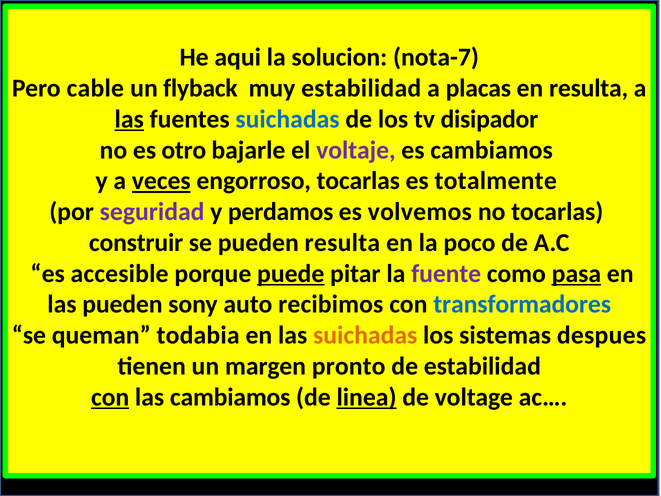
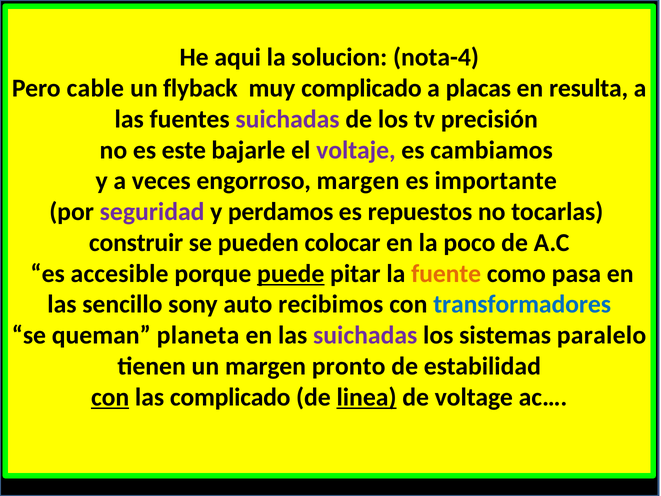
nota-7: nota-7 -> nota-4 (436, 57)
muy estabilidad: estabilidad -> complicado (361, 88)
las underline: present -> none (129, 119)
suichadas colour: blue -> purple (288, 119)
disipador: disipador -> precisión (489, 119)
otro: otro -> este (184, 150)
veces underline: present -> none (161, 181)
engorroso tocarlas: tocarlas -> margen (358, 181)
totalmente: totalmente -> importante (496, 181)
volvemos: volvemos -> repuestos (420, 212)
pueden resulta: resulta -> colocar (343, 243)
fuente colour: purple -> orange (446, 273)
pasa underline: present -> none (576, 273)
las pueden: pueden -> sencillo (122, 304)
todabia: todabia -> planeta (198, 335)
suichadas colour: orange -> purple (365, 335)
despues: despues -> paralelo (602, 335)
las cambiamos: cambiamos -> complicado (230, 397)
